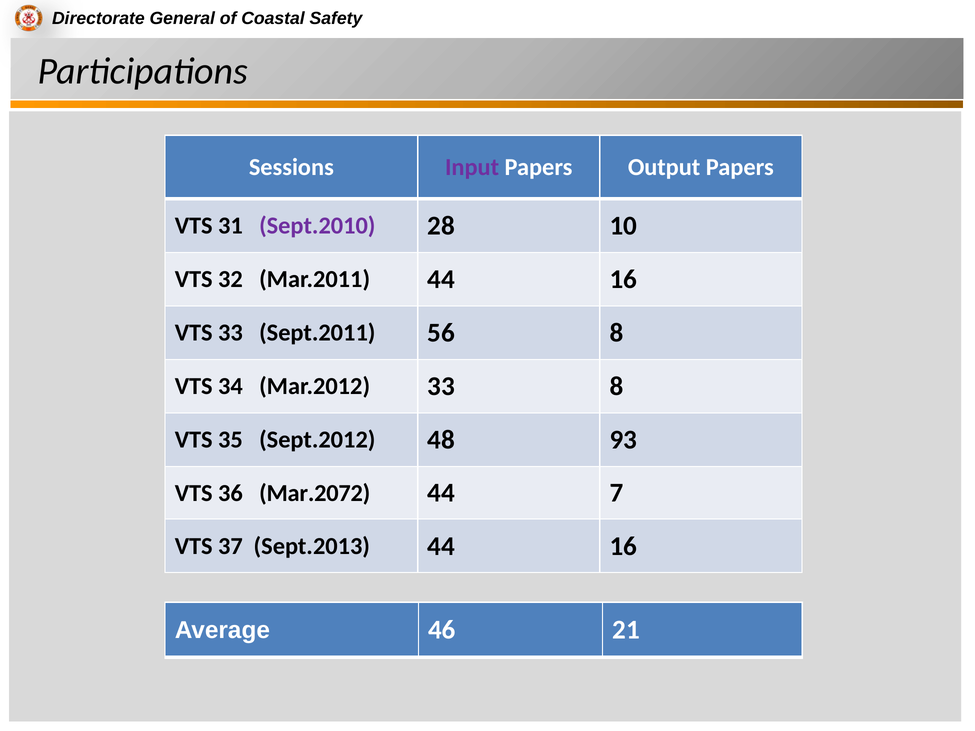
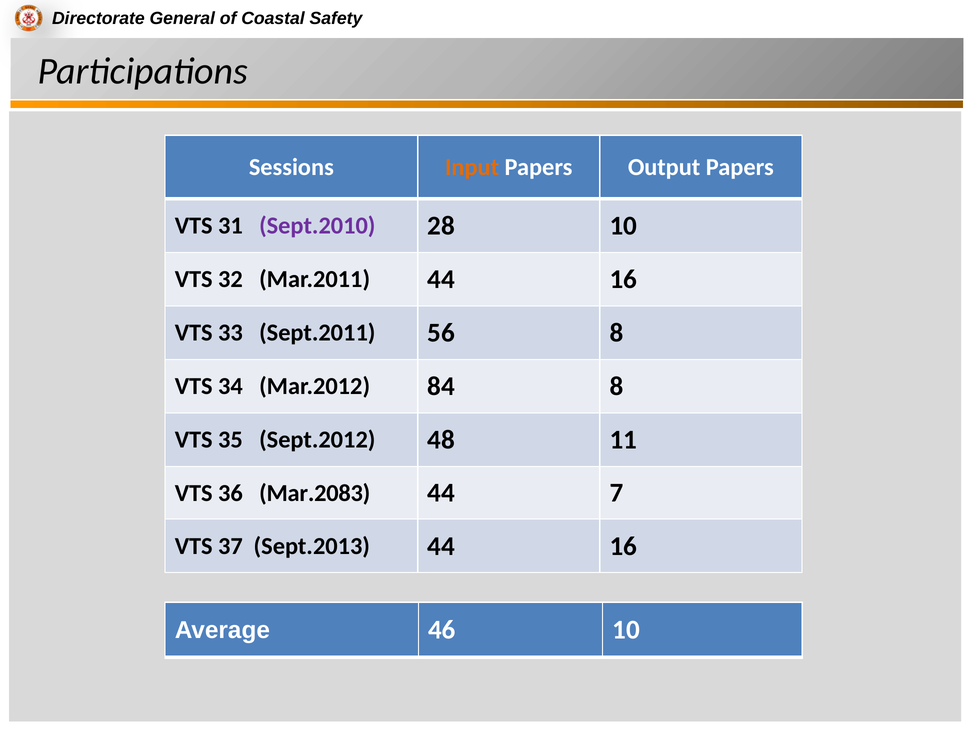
Input colour: purple -> orange (472, 167)
Mar.2012 33: 33 -> 84 (441, 387)
93: 93 -> 11 (623, 440)
Mar.2072: Mar.2072 -> Mar.2083 (315, 493)
46 21: 21 -> 10 (626, 630)
